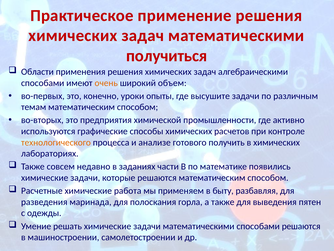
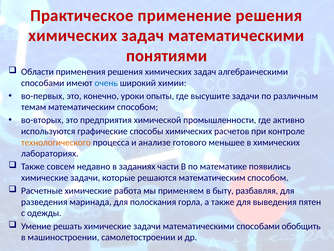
получиться: получиться -> понятиями (167, 56)
очень colour: orange -> blue (106, 83)
объем: объем -> химии (172, 83)
получить: получить -> меньшее (227, 142)
способами решаются: решаются -> обобщить (301, 226)
